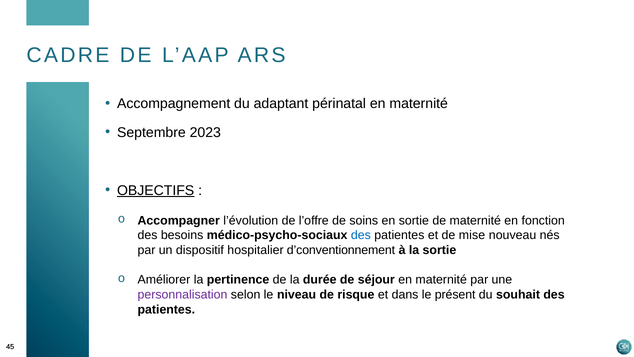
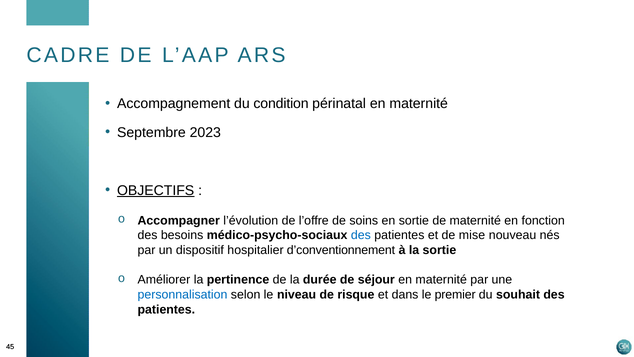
adaptant: adaptant -> condition (281, 104)
personnalisation colour: purple -> blue (183, 294)
présent: présent -> premier (455, 294)
